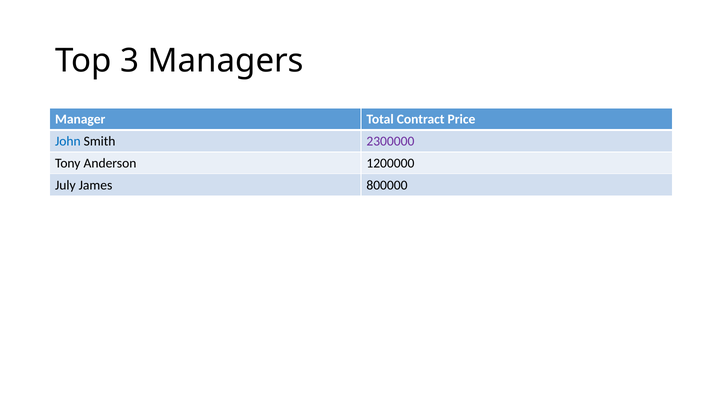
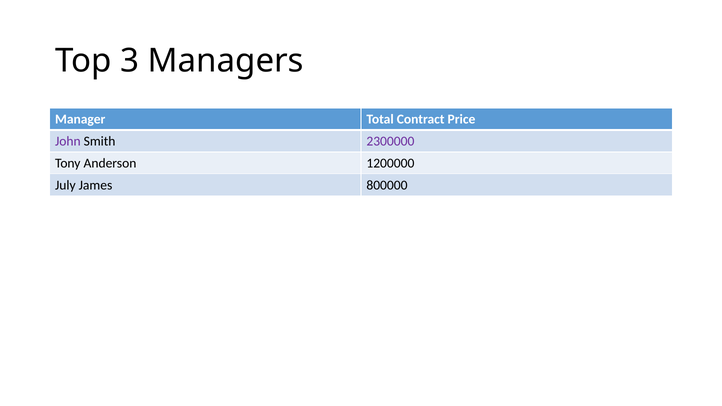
John colour: blue -> purple (68, 141)
